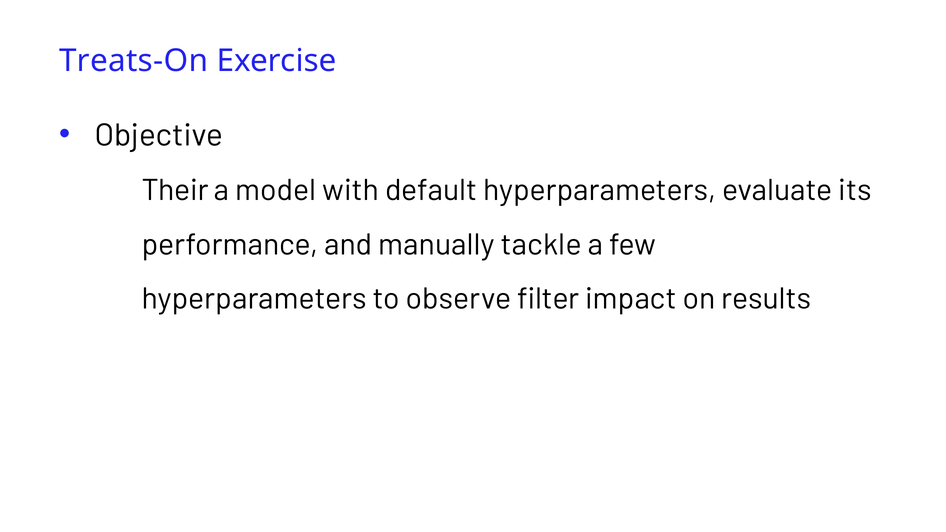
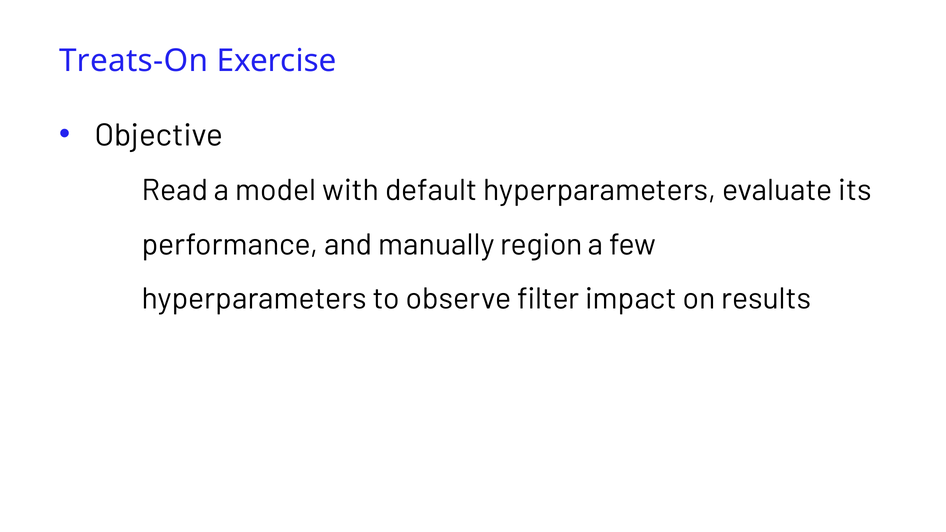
Their: Their -> Read (175, 190)
tackle: tackle -> region (541, 245)
